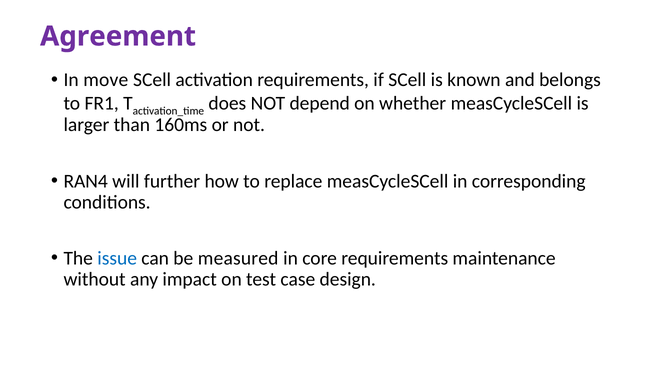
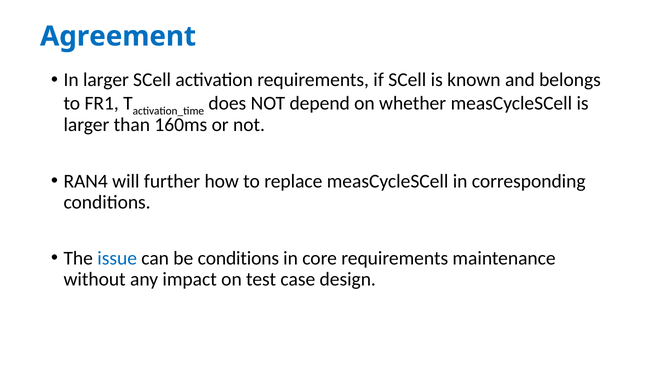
Agreement colour: purple -> blue (118, 36)
In move: move -> larger (106, 80)
be measured: measured -> conditions (238, 258)
